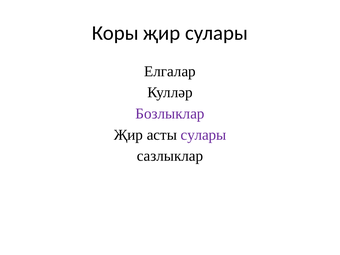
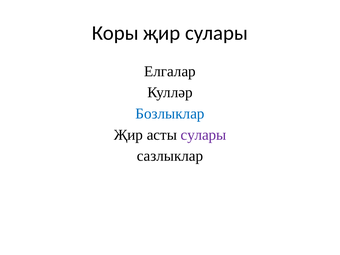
Бозлыклар colour: purple -> blue (170, 114)
